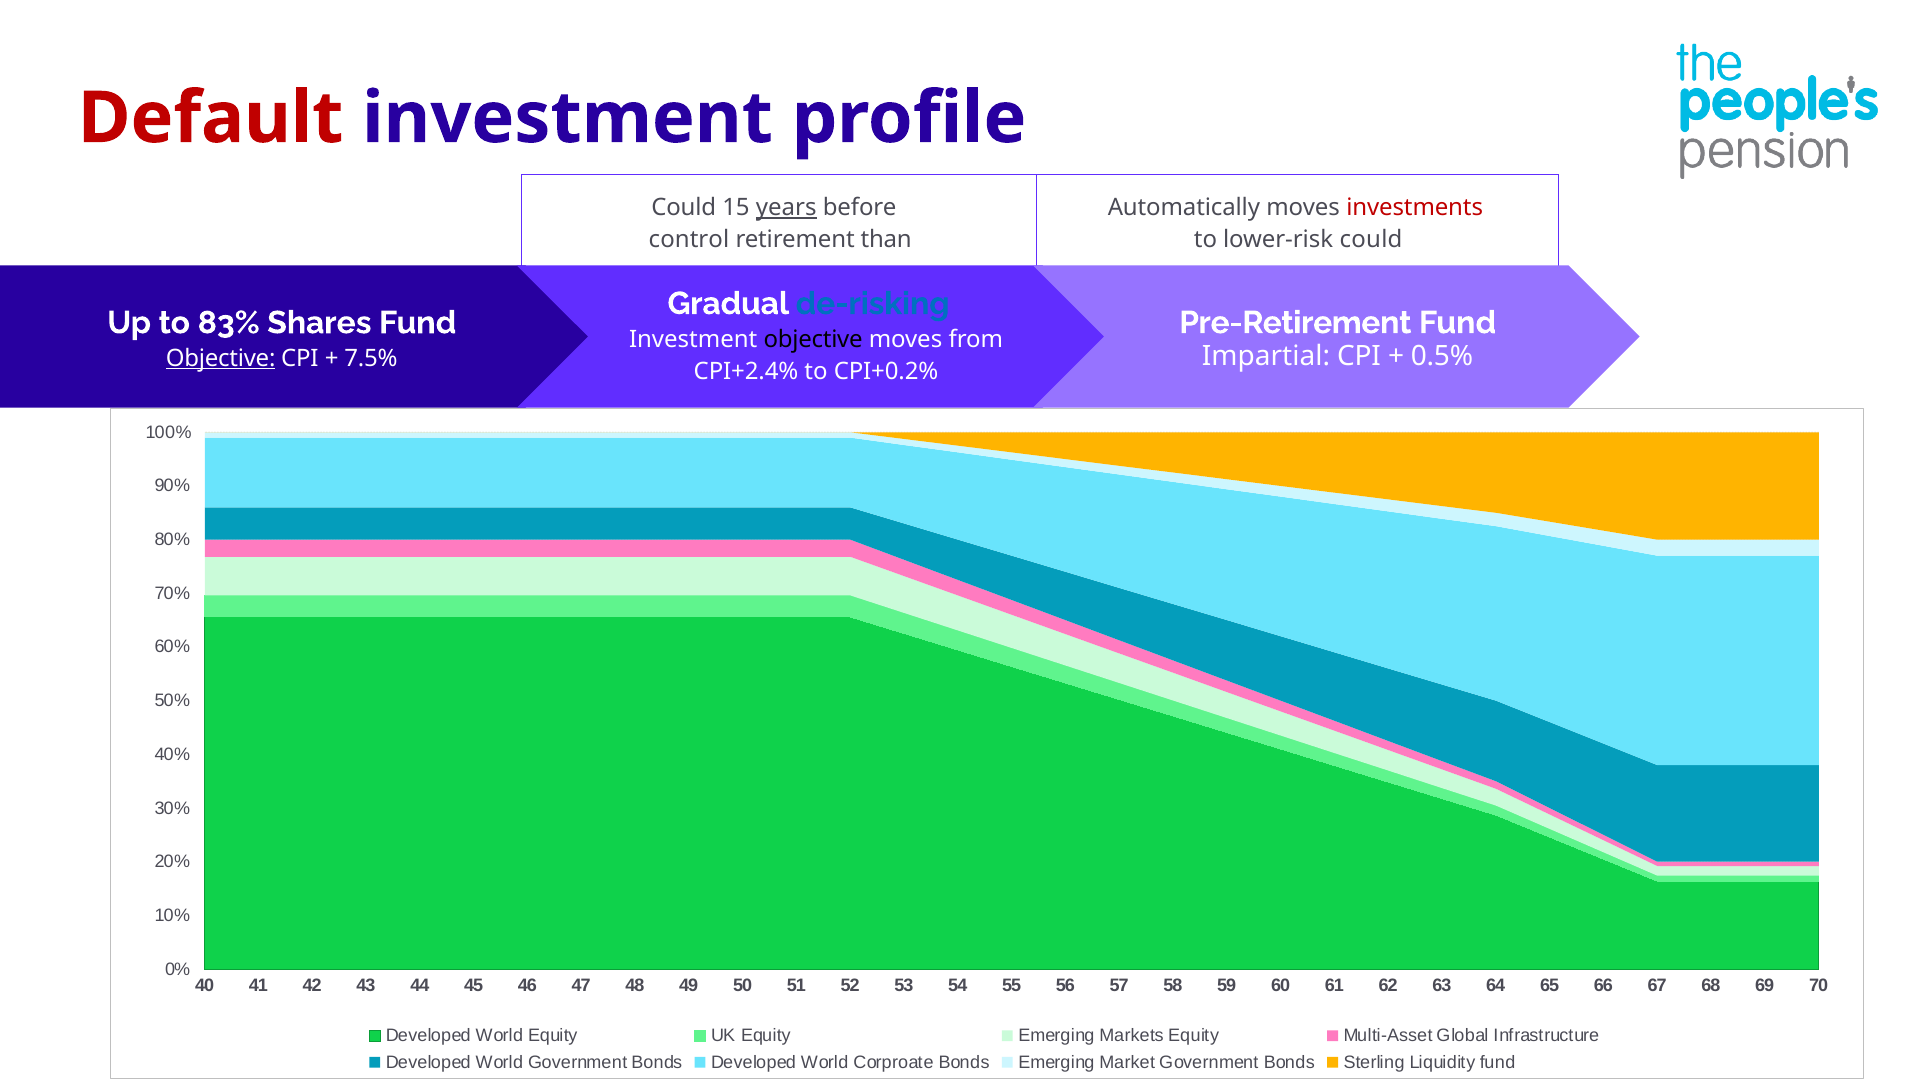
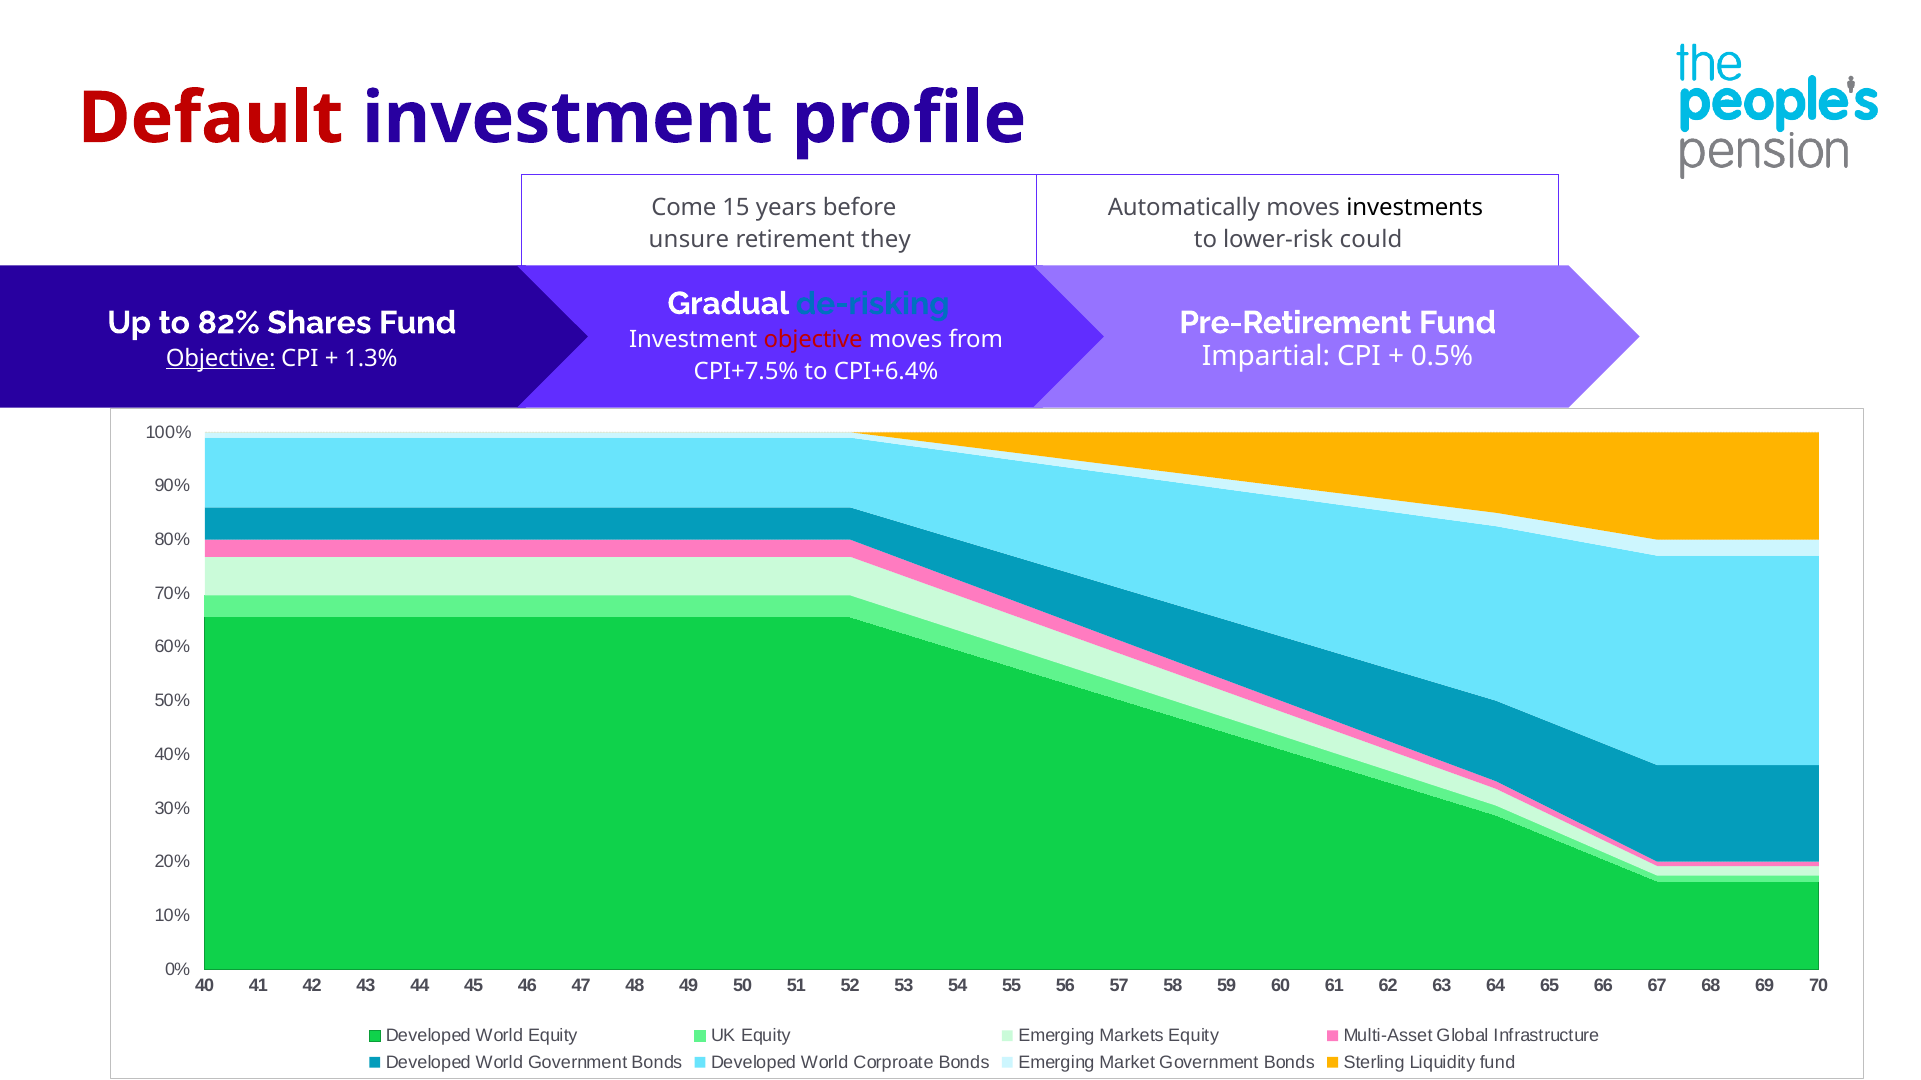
Could: Could -> Come (684, 208)
years underline: present -> none (786, 208)
investments colour: red -> black (1415, 208)
control: control -> unsure (689, 239)
than: than -> they (886, 239)
83%: 83% -> 82% (229, 323)
objective colour: black -> red (813, 340)
7.5%: 7.5% -> 1.3% (371, 359)
CPI+2.4%: CPI+2.4% -> CPI+7.5% (746, 372)
CPI+0.2%: CPI+0.2% -> CPI+6.4% (886, 372)
